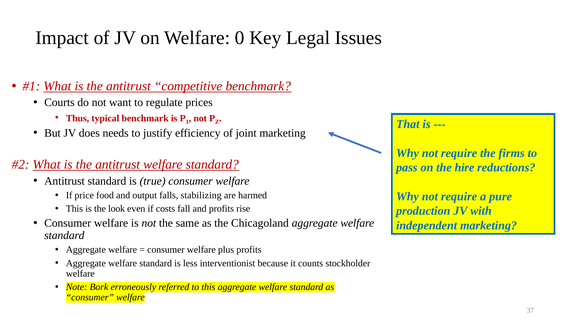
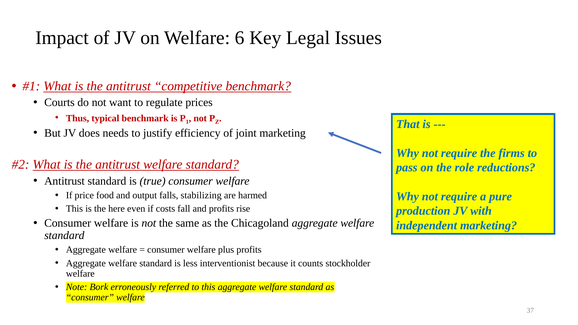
0: 0 -> 6 (240, 38)
hire: hire -> role (464, 168)
look: look -> here (117, 209)
